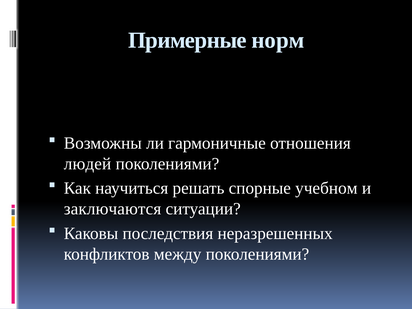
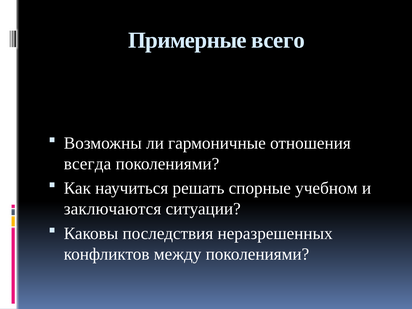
норм: норм -> всего (278, 40)
людей: людей -> всегда (88, 164)
